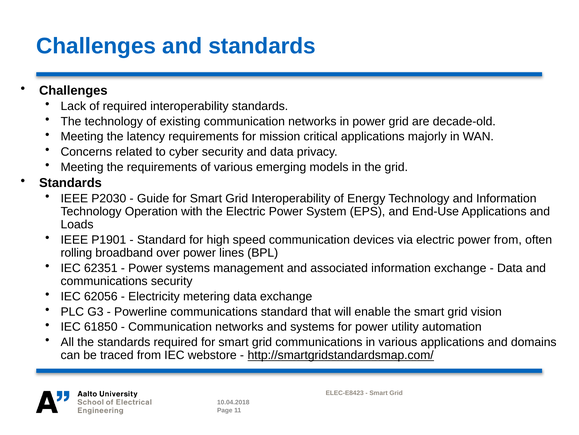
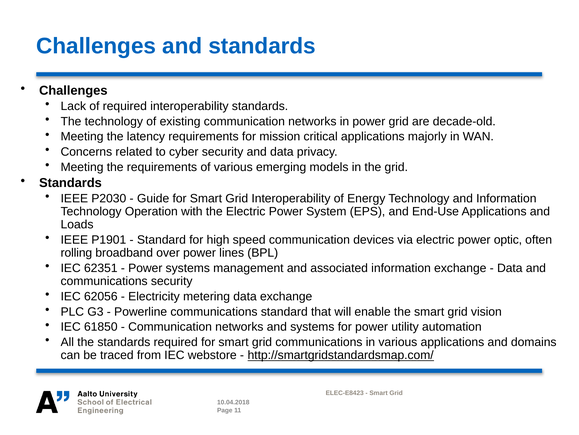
power from: from -> optic (508, 239)
